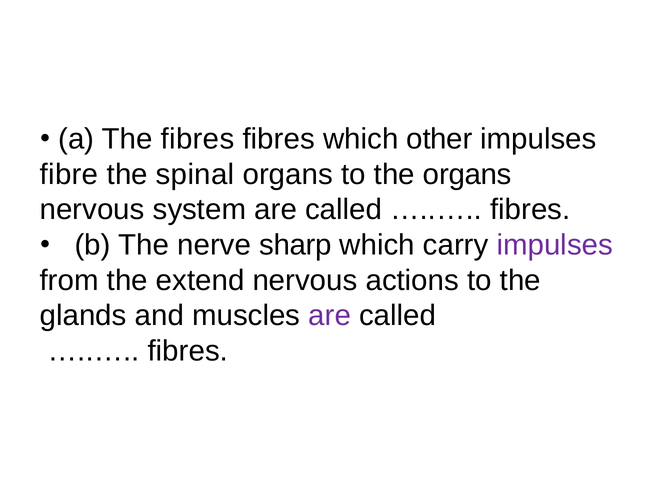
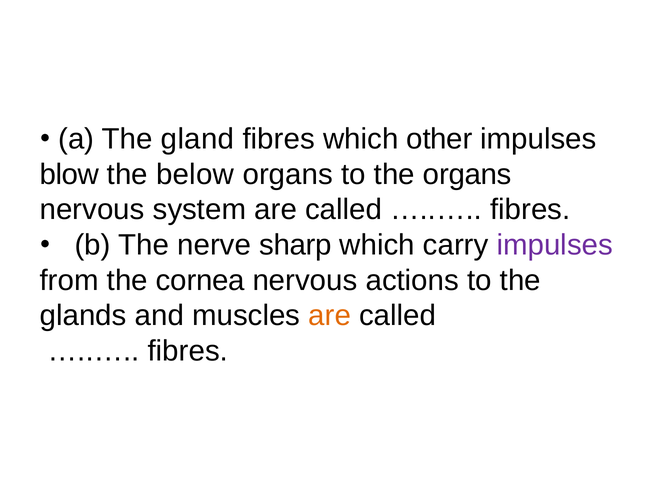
The fibres: fibres -> gland (198, 139)
fibre: fibre -> blow (69, 174)
spinal: spinal -> below (195, 174)
extend: extend -> cornea (200, 281)
are colour: purple -> orange (330, 316)
